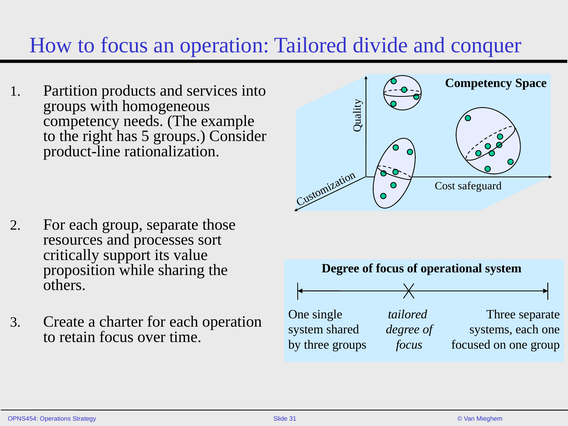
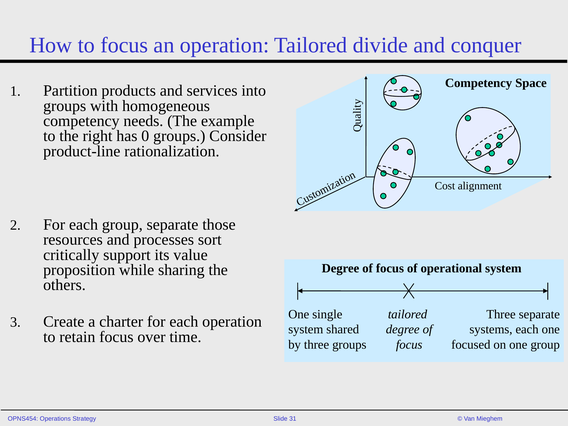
5: 5 -> 0 (145, 136)
safeguard: safeguard -> alignment (480, 186)
